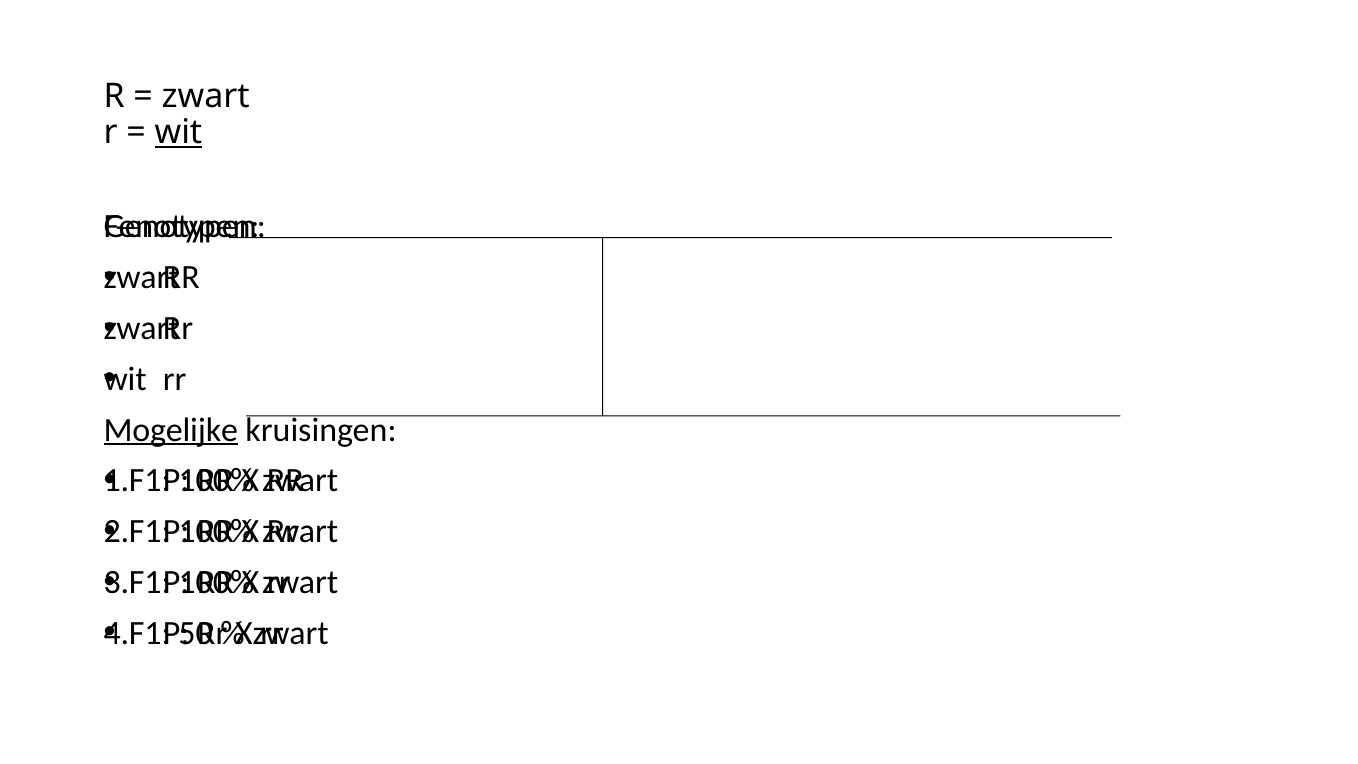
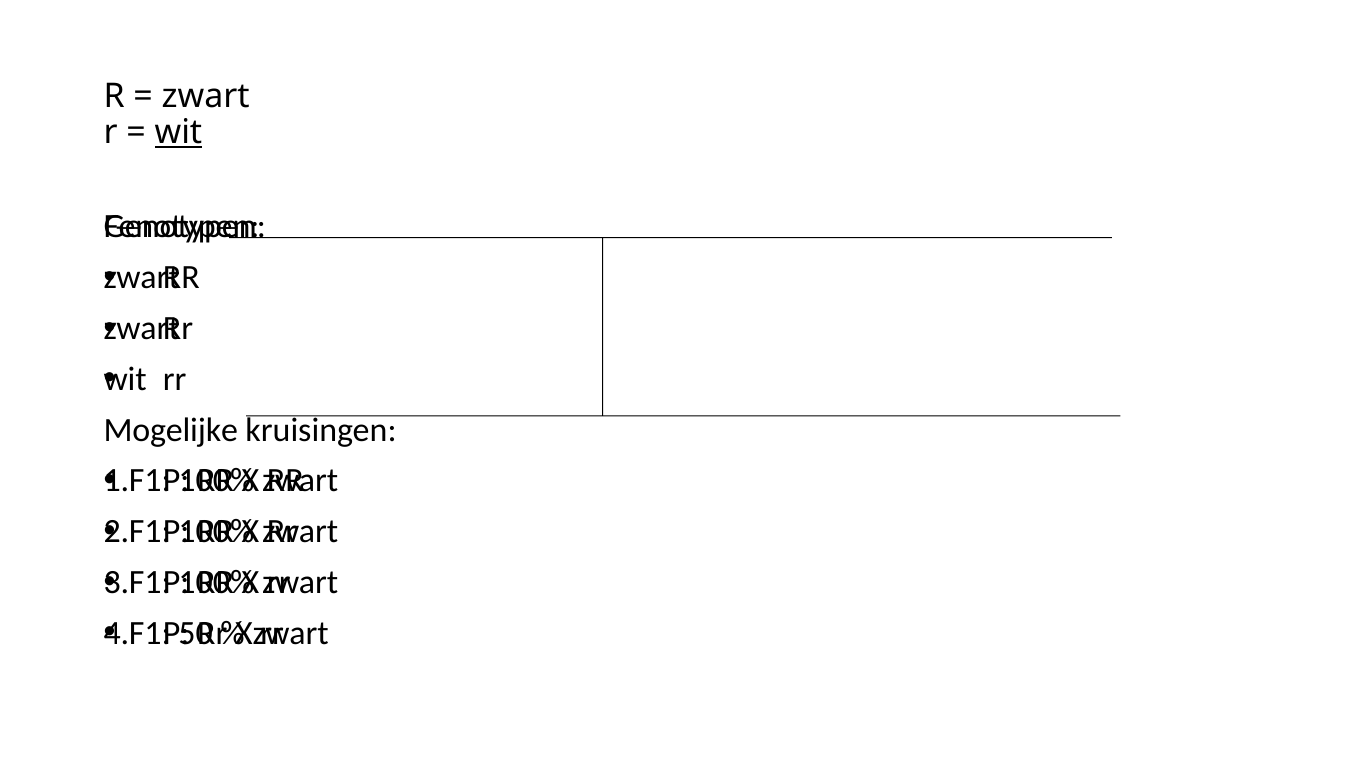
Mogelijke underline: present -> none (171, 430)
